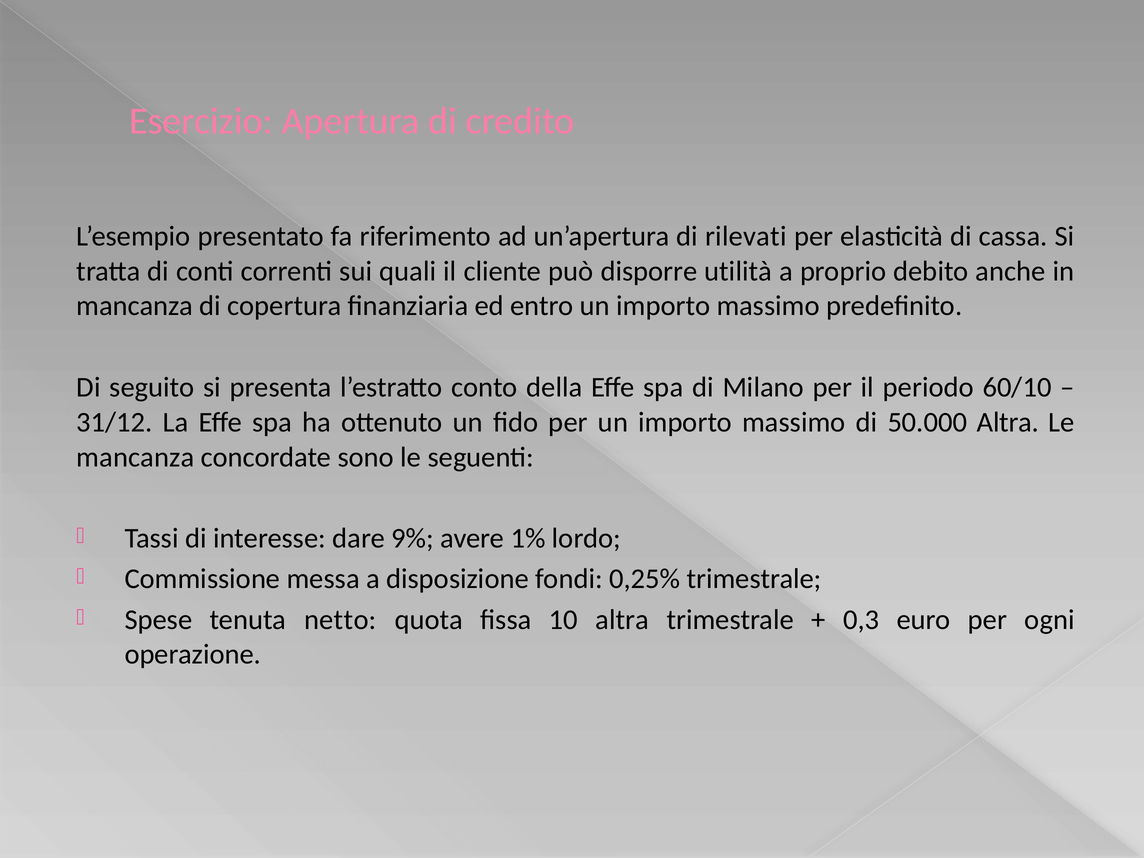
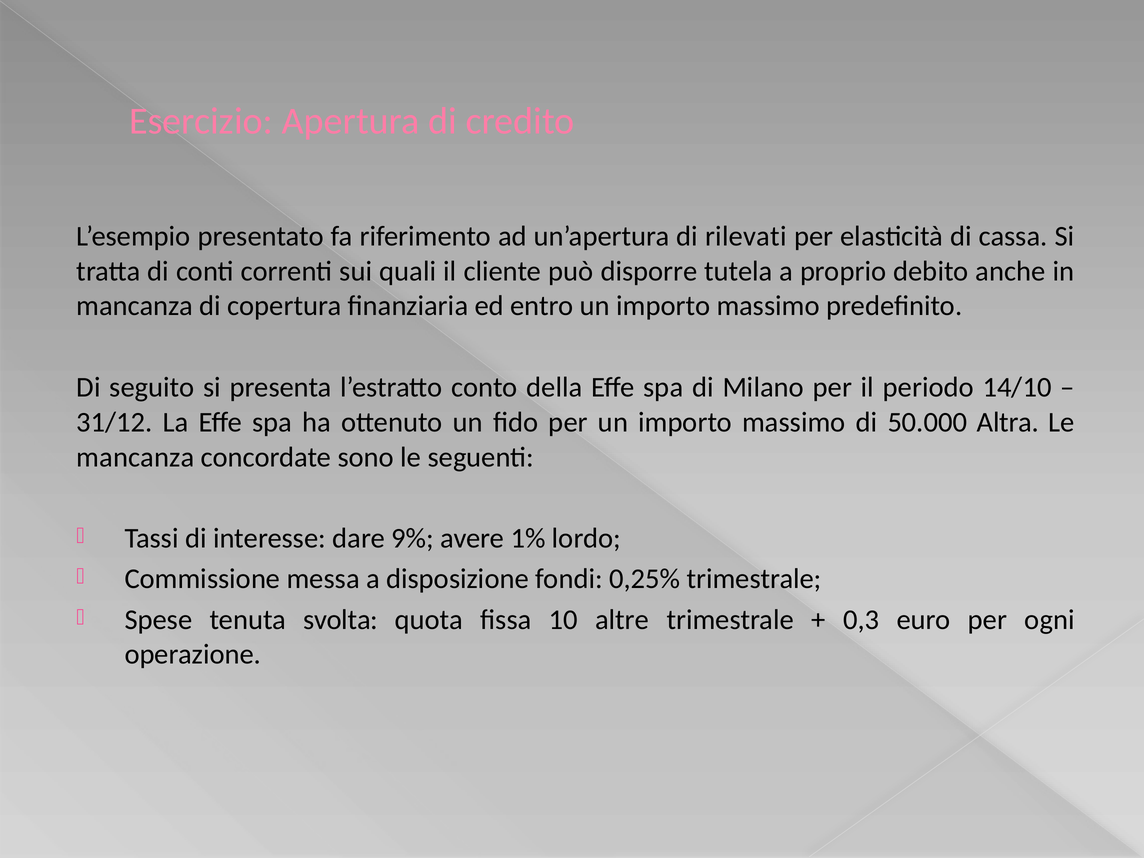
utilità: utilità -> tutela (738, 271)
60/10: 60/10 -> 14/10 (1017, 387)
netto: netto -> svolta (341, 620)
10 altra: altra -> altre (622, 620)
